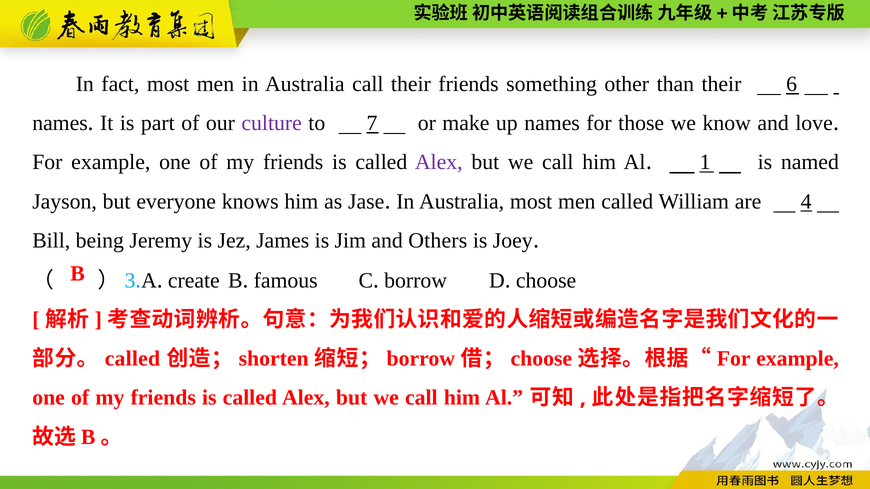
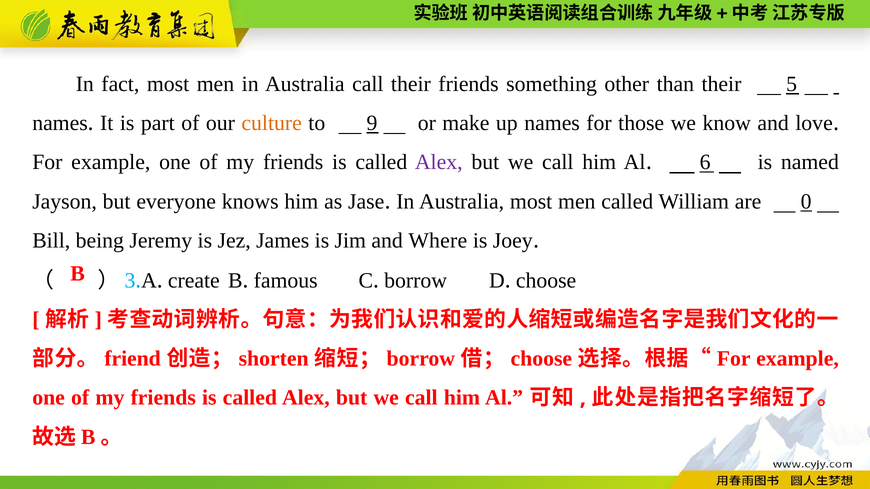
6: 6 -> 5 (792, 84)
culture colour: purple -> orange (272, 123)
7: 7 -> 9 (372, 123)
1: 1 -> 6 (705, 162)
4: 4 -> 0 (806, 202)
Others: Others -> Where (438, 241)
called: called -> friend (133, 359)
